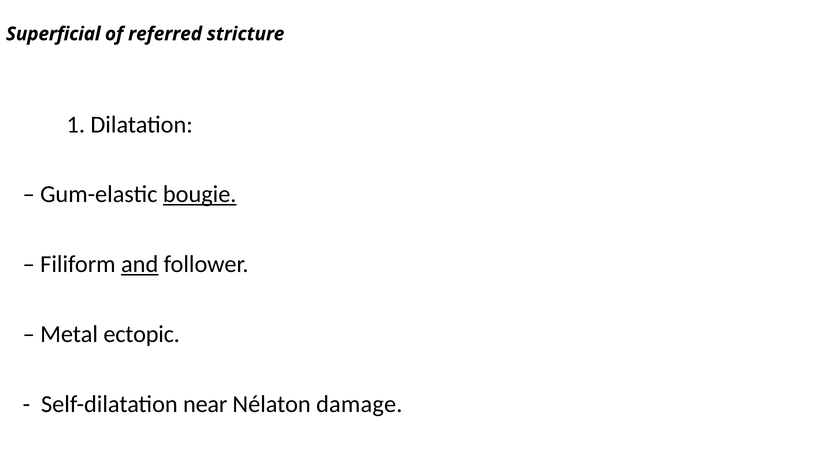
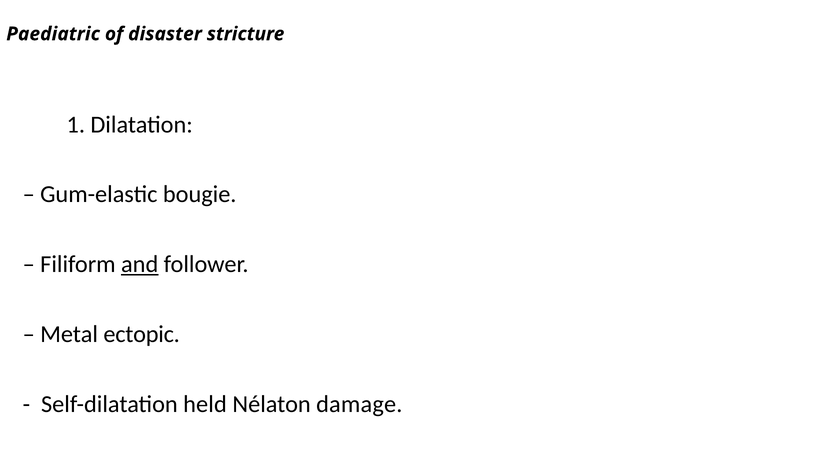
Superficial: Superficial -> Paediatric (53, 34)
referred: referred -> disaster (165, 34)
bougie underline: present -> none (200, 194)
near: near -> held (205, 404)
